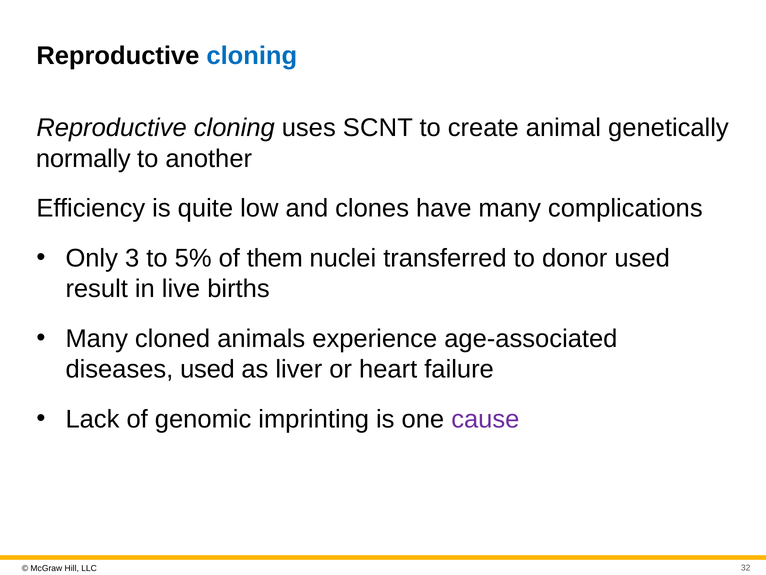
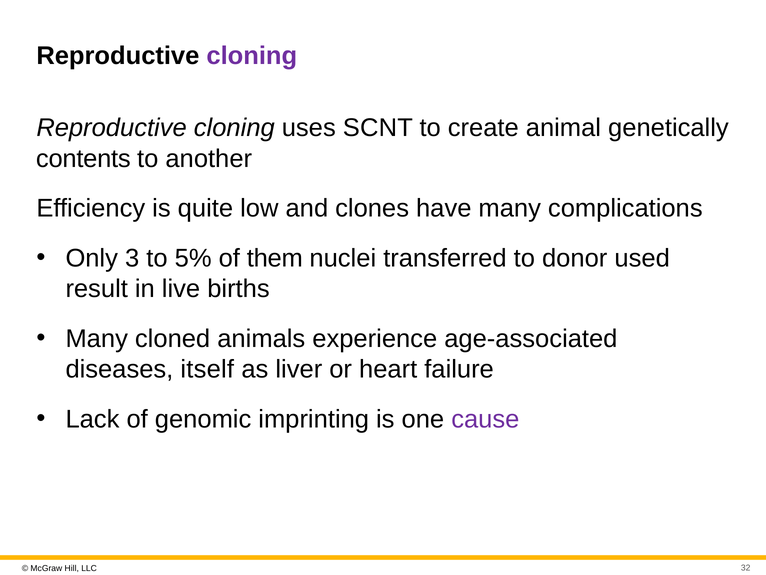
cloning colour: blue -> purple (252, 56)
normally: normally -> contents (83, 159)
diseases used: used -> itself (207, 369)
